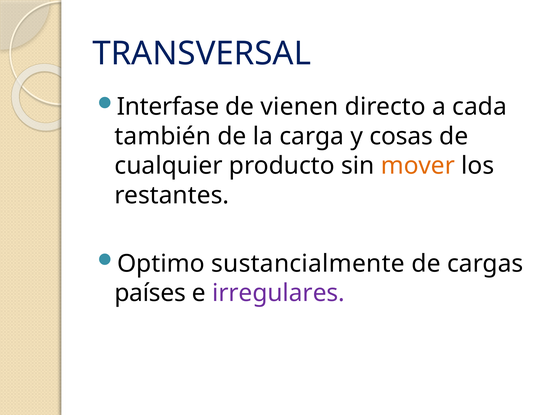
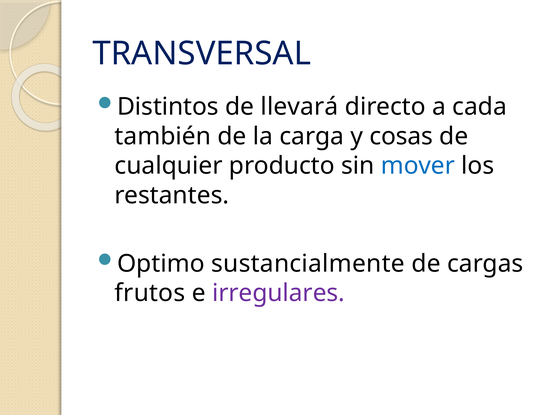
Interfase: Interfase -> Distintos (168, 107)
vienen: vienen -> llevará (299, 107)
mover colour: orange -> blue (418, 166)
países: países -> frutos (150, 294)
